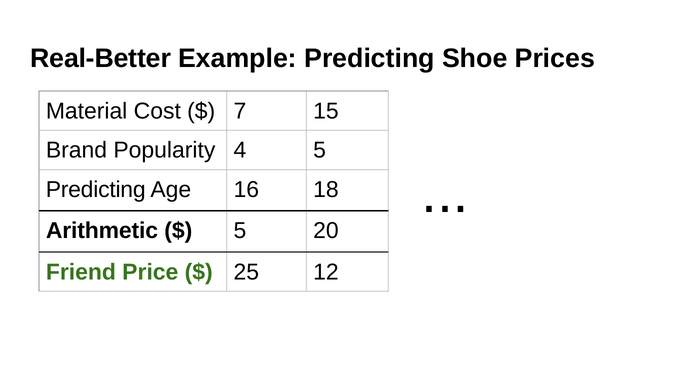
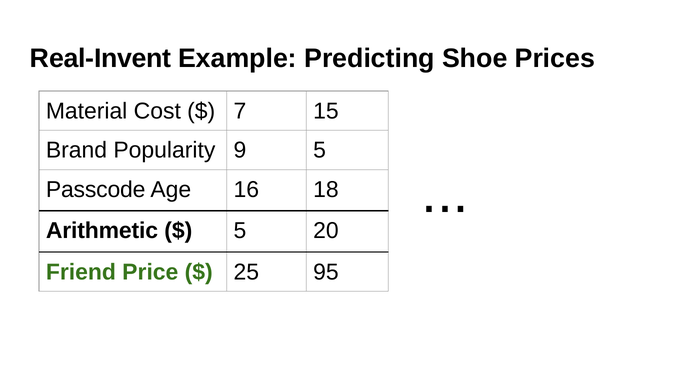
Real-Better: Real-Better -> Real-Invent (101, 58)
4: 4 -> 9 (240, 150)
Predicting: Predicting -> Passcode (96, 190)
12: 12 -> 95 (326, 272)
